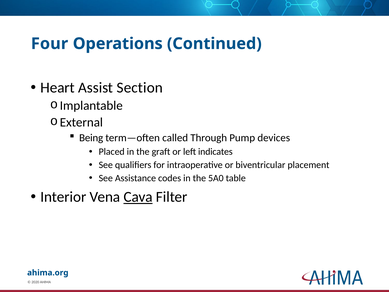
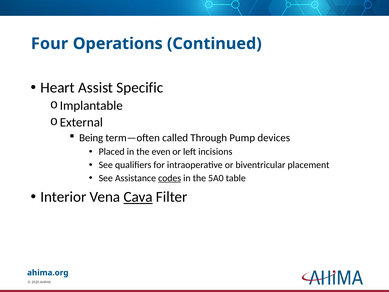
Section: Section -> Specific (140, 88)
graft: graft -> even (161, 152)
indicates: indicates -> incisions (215, 152)
codes underline: none -> present (170, 178)
